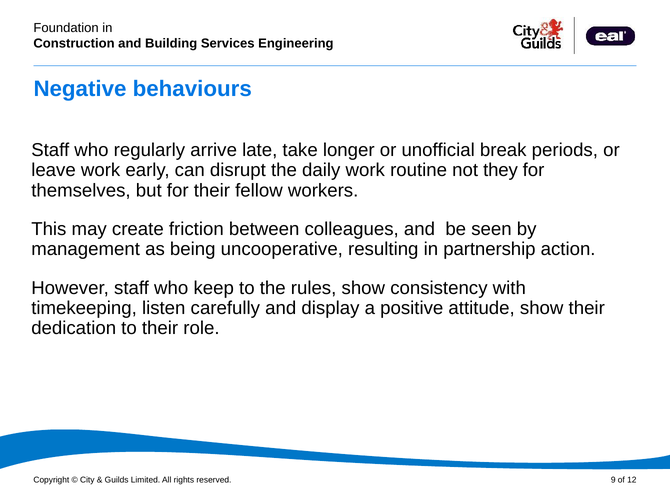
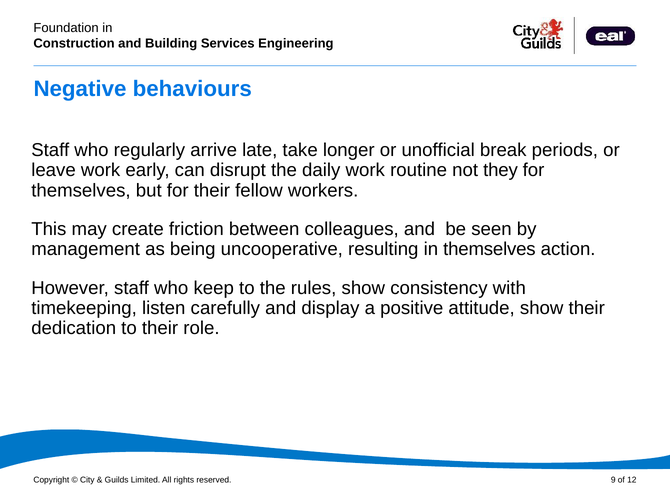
in partnership: partnership -> themselves (489, 249)
